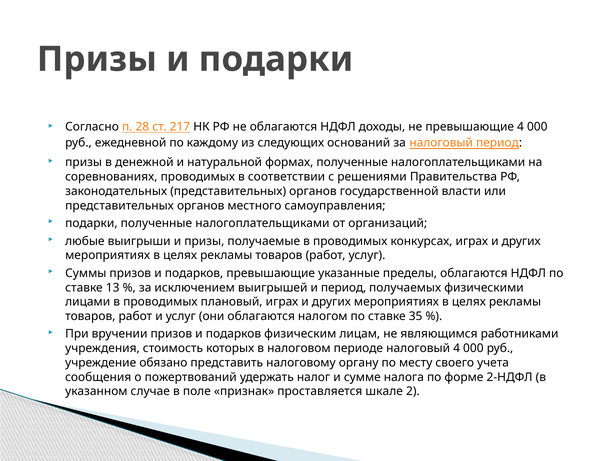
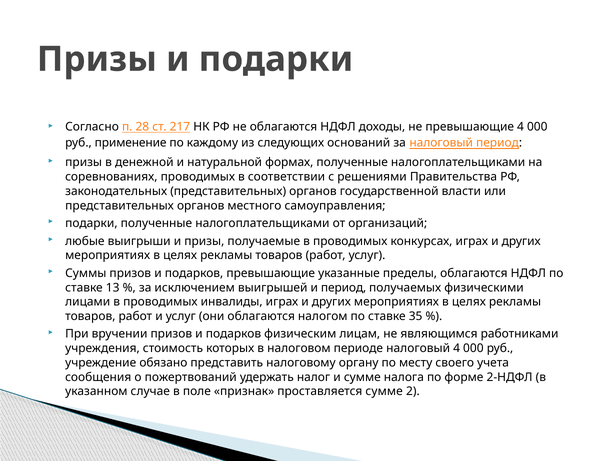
ежедневной: ежедневной -> применение (131, 143)
плановый: плановый -> инвалиды (232, 302)
проставляется шкале: шкале -> сумме (384, 391)
